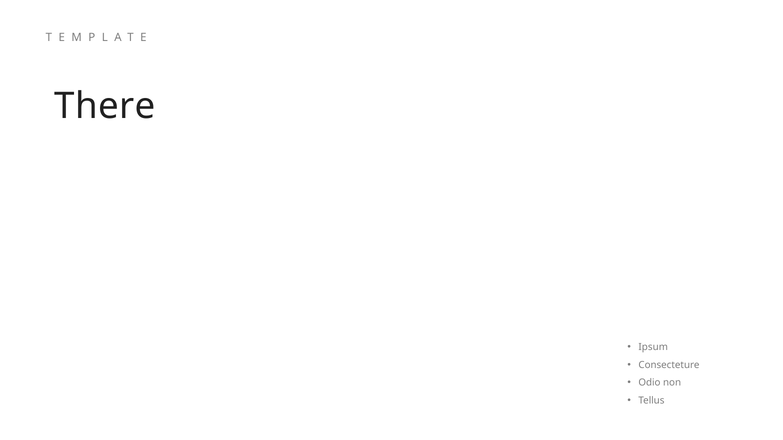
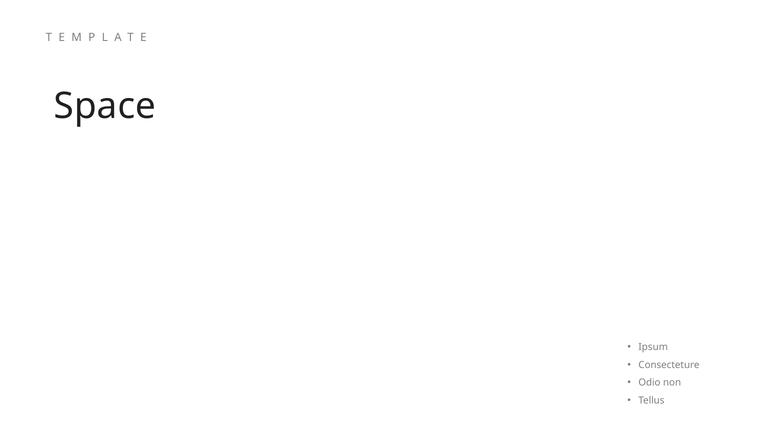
There: There -> Space (105, 106)
